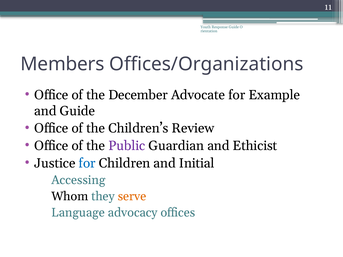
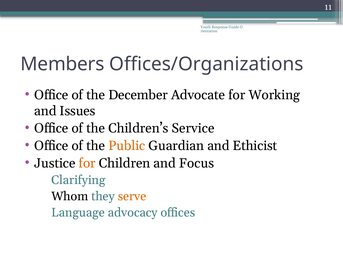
Example: Example -> Working (274, 95)
and Guide: Guide -> Issues (77, 111)
Review: Review -> Service (193, 128)
Public colour: purple -> orange (127, 146)
for colour: blue -> orange (87, 163)
Initial: Initial -> Focus (197, 163)
Accessing: Accessing -> Clarifying (78, 180)
